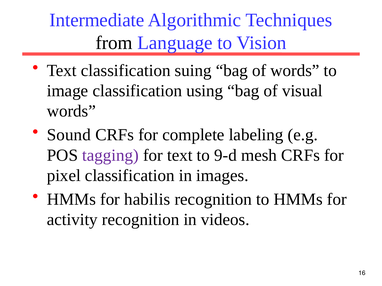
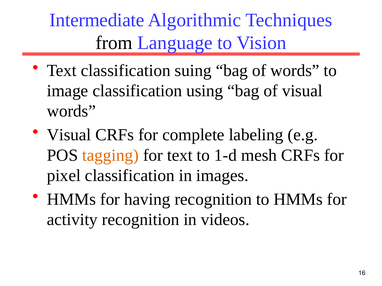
Sound: Sound -> Visual (69, 135)
tagging colour: purple -> orange (110, 155)
9-d: 9-d -> 1-d (225, 155)
habilis: habilis -> having (147, 200)
